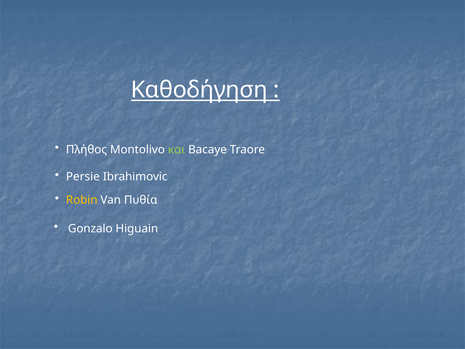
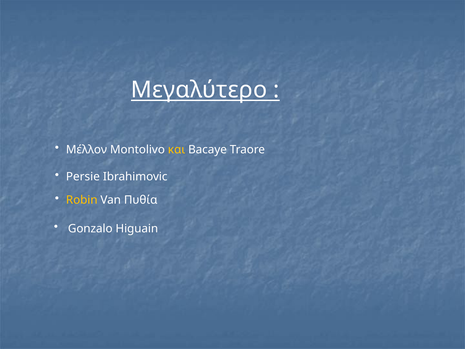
Καθοδήγηση: Καθοδήγηση -> Μεγαλύτερο (199, 90)
Πλήθος: Πλήθος -> Μέλλον (86, 150)
και colour: light green -> yellow (177, 150)
